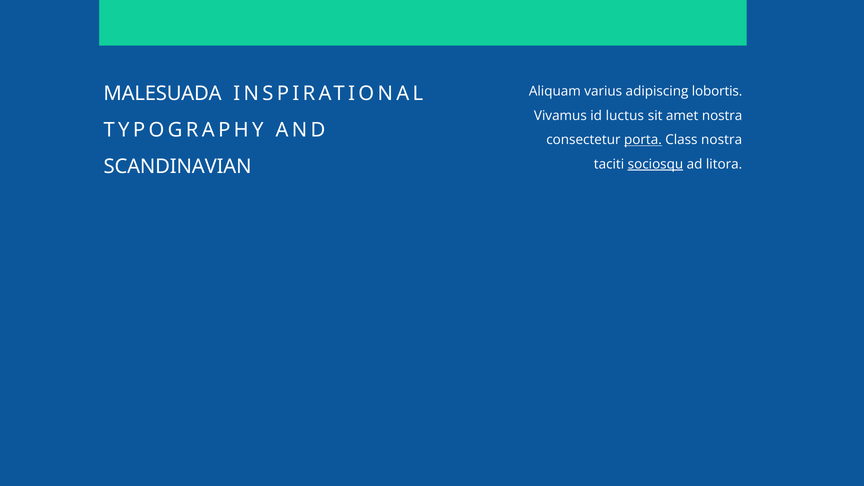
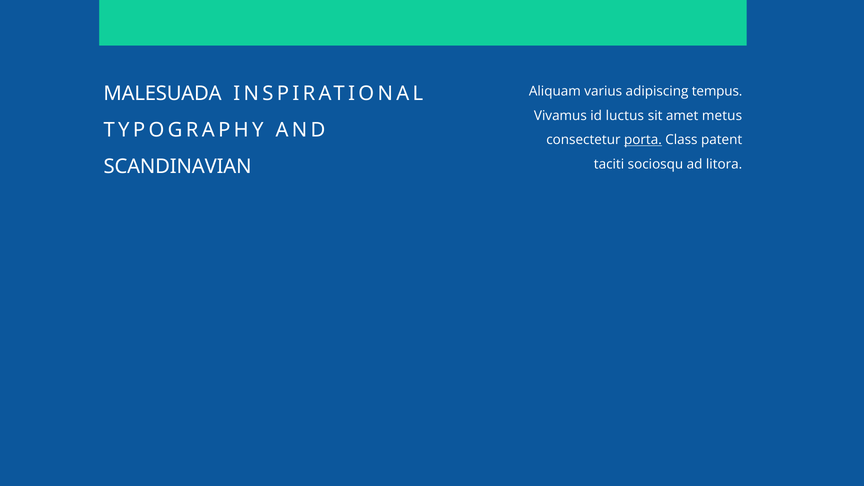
lobortis: lobortis -> tempus (717, 91)
amet nostra: nostra -> metus (722, 116)
Class nostra: nostra -> patent (722, 140)
sociosqu underline: present -> none (655, 164)
